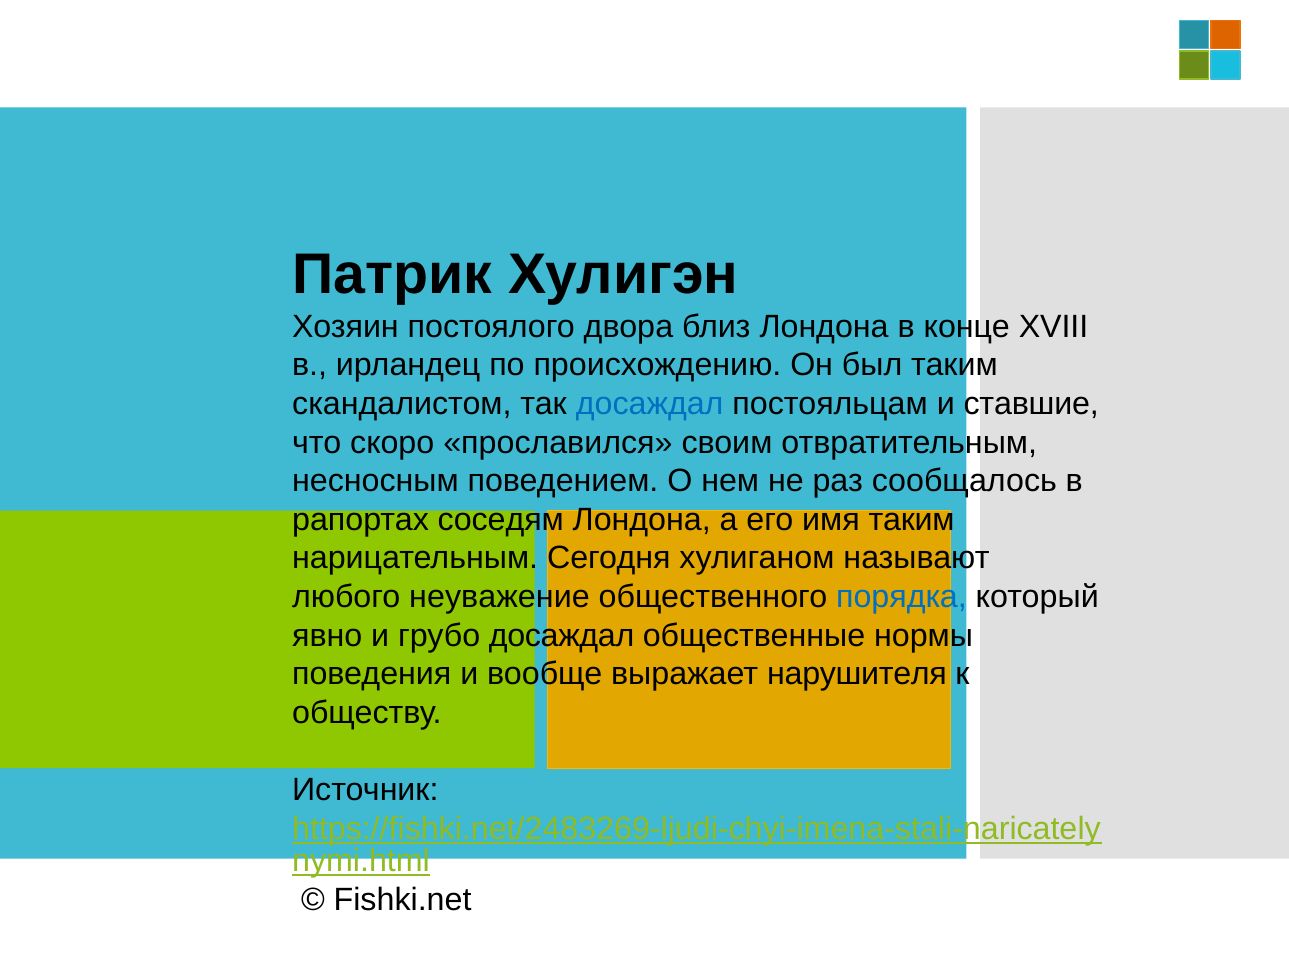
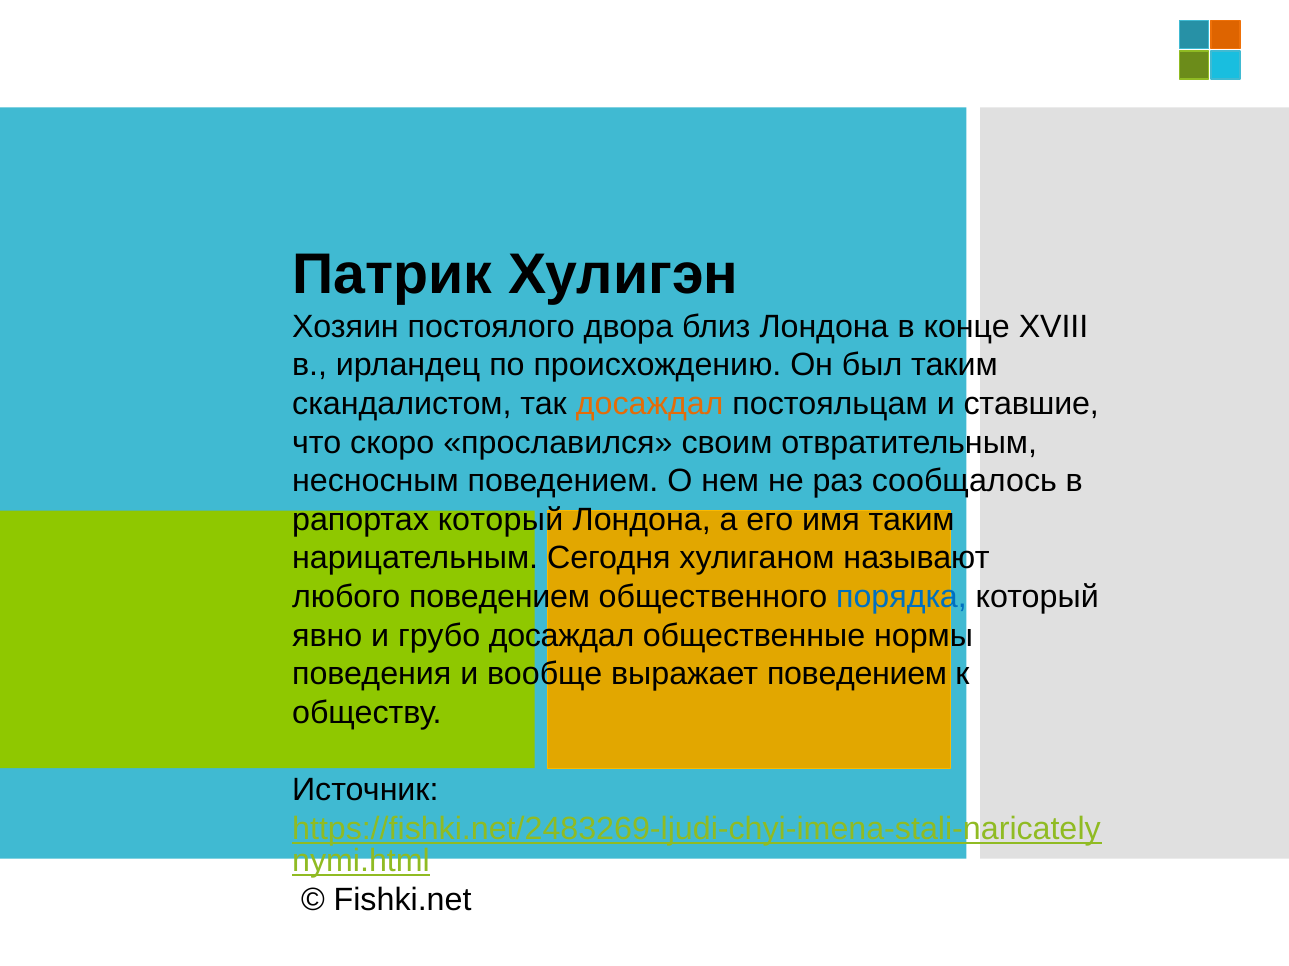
досаждал colour: blue -> orange (650, 404)
рапортах соседям: соседям -> который (501, 520)
любого неуважение: неуважение -> поведением (500, 597)
выражает нарушителя: нарушителя -> поведением (857, 675)
